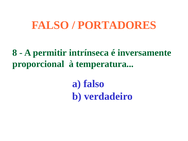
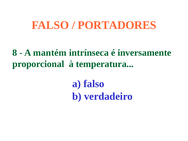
permitir: permitir -> mantém (50, 53)
